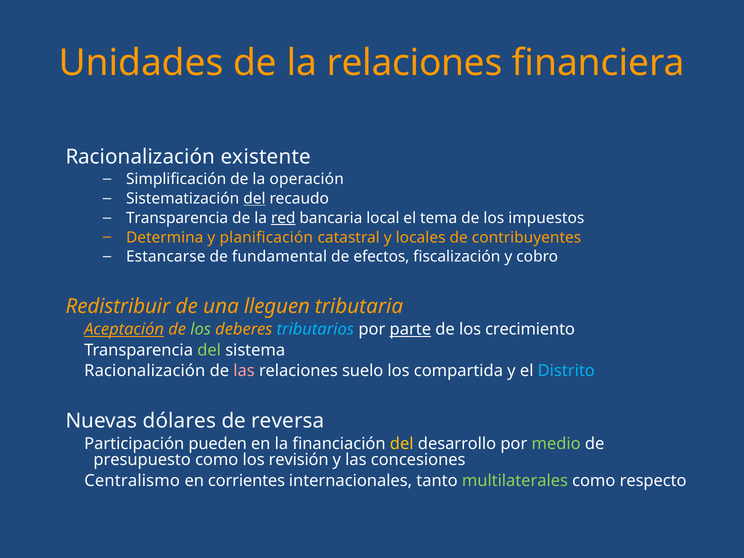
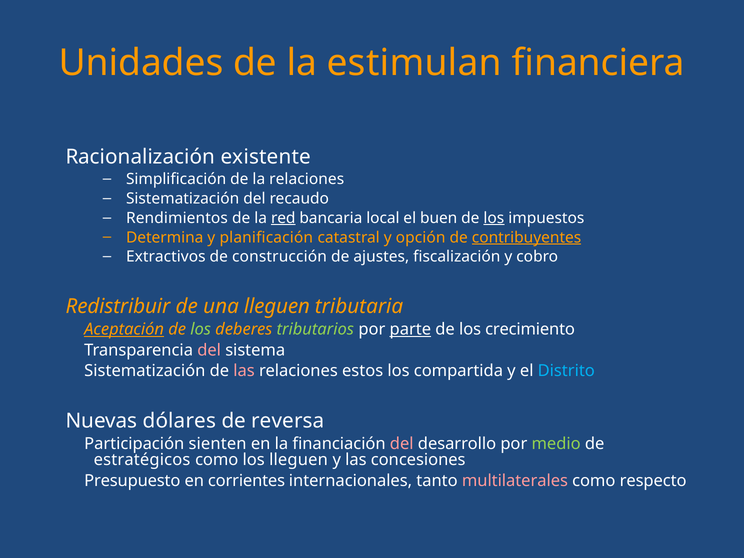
la relaciones: relaciones -> estimulan (414, 63)
la operación: operación -> relaciones (307, 179)
del underline: present -> none (254, 199)
Transparencia: Transparencia -> Rendimientos (177, 218)
tema: tema -> buen (439, 218)
los underline: none -> present (494, 218)
locales: locales -> opción (421, 237)
contribuyentes underline: none -> present (527, 237)
Estancarse: Estancarse -> Extractivos (166, 257)
fundamental: fundamental -> construcción (279, 257)
efectos: efectos -> ajustes (381, 257)
tributarios colour: light blue -> light green (315, 329)
del colour: light green -> pink (209, 350)
Racionalización: Racionalización -> Sistematización (145, 371)
suelo: suelo -> estos (363, 371)
pueden: pueden -> sienten (218, 444)
del colour: yellow -> pink (402, 444)
presupuesto: presupuesto -> estratégicos (142, 460)
los revisión: revisión -> lleguen (298, 460)
Centralismo: Centralismo -> Presupuesto (132, 481)
multilaterales colour: light green -> pink (515, 481)
